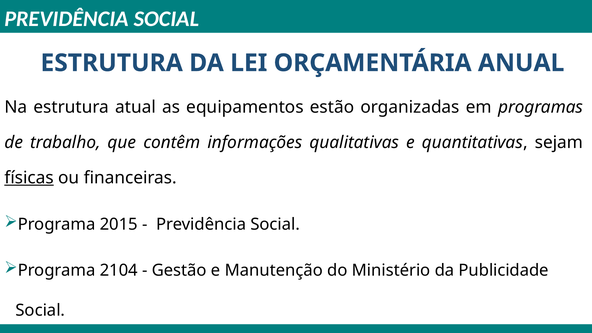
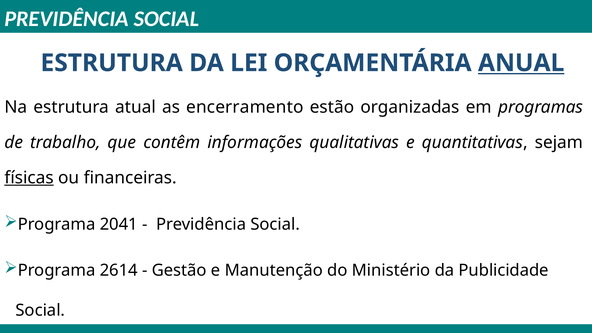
ANUAL underline: none -> present (521, 63)
equipamentos: equipamentos -> encerramento (245, 107)
2015: 2015 -> 2041 (119, 224)
2104: 2104 -> 2614 (119, 270)
